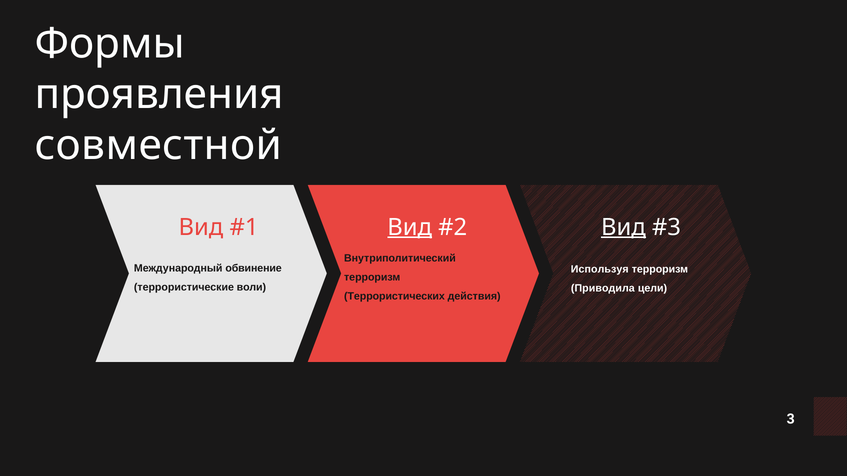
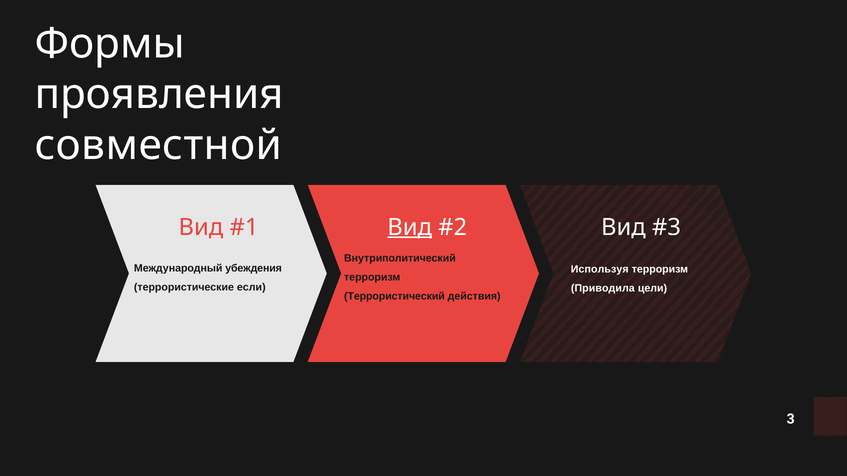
Вид underline: present -> none (623, 227)
обвинение: обвинение -> убеждения (254, 268)
воли: воли -> если (251, 287)
Террористических: Террористических -> Террористический (394, 297)
